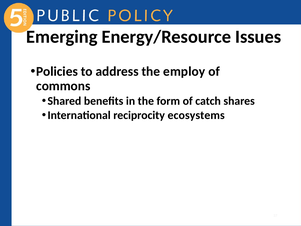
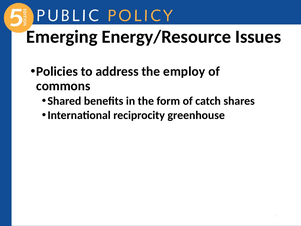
ecosystems: ecosystems -> greenhouse (196, 115)
